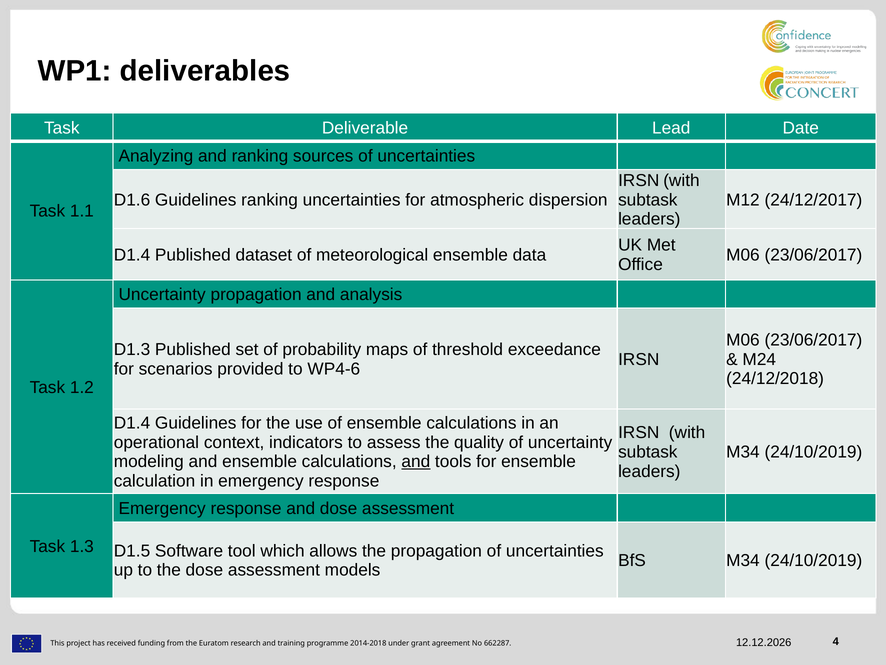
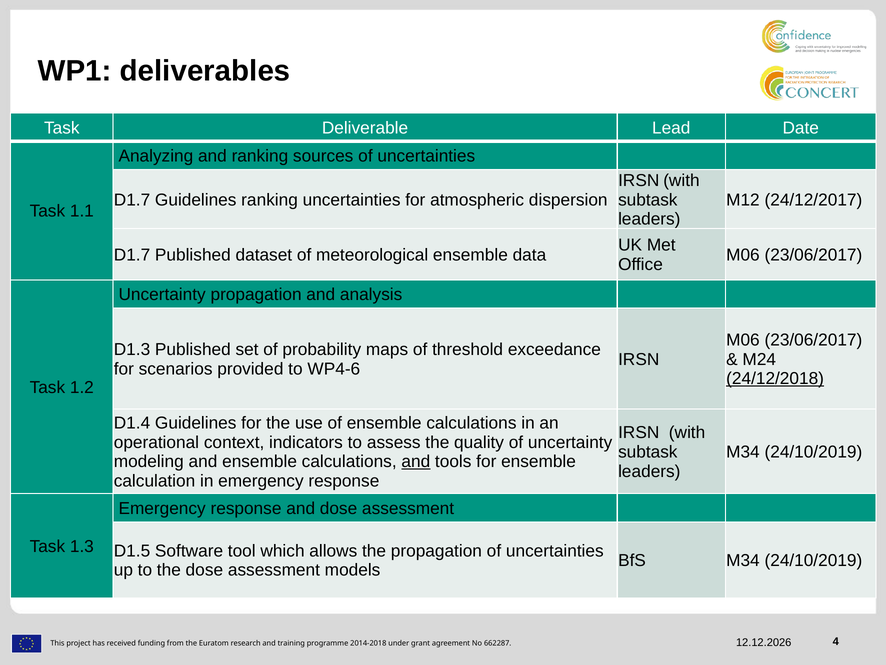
D1.6: D1.6 -> D1.7 (132, 200)
D1.4: D1.4 -> D1.7 (132, 255)
24/12/2018 underline: none -> present (775, 378)
